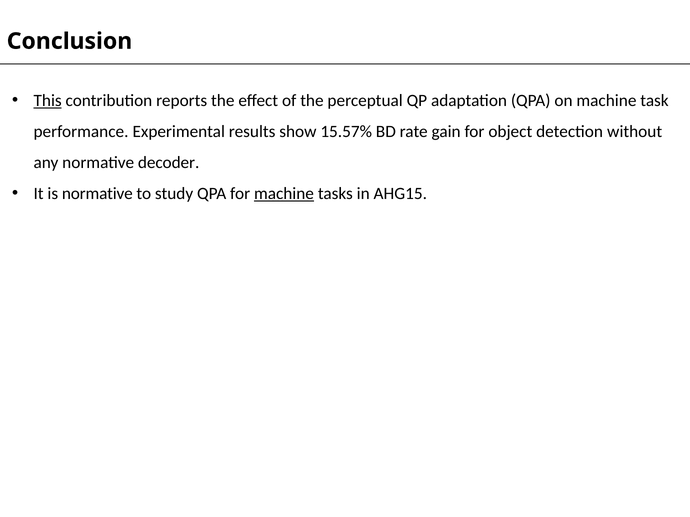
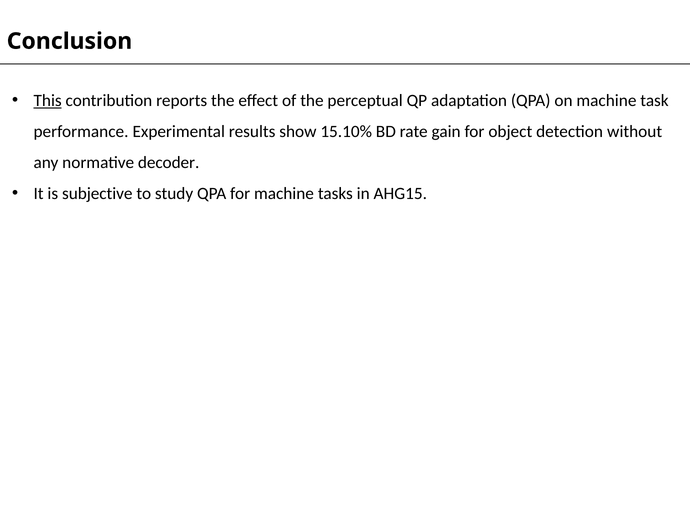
15.57%: 15.57% -> 15.10% (346, 132)
is normative: normative -> subjective (97, 194)
machine underline: present -> none (284, 194)
